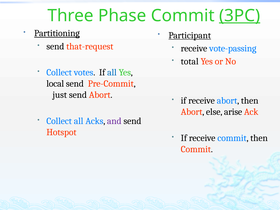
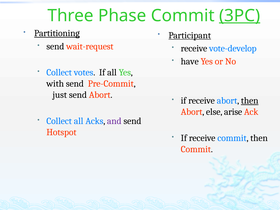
that-request: that-request -> wait-request (90, 46)
vote-passing: vote-passing -> vote-develop (233, 48)
total: total -> have (190, 61)
all colour: blue -> black (112, 72)
local: local -> with (55, 84)
then underline: none -> present (250, 101)
